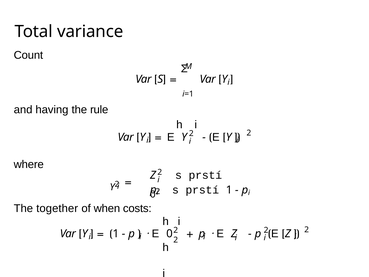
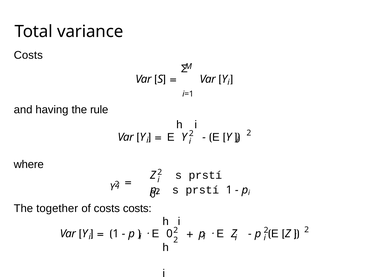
Count: Count -> Costs (28, 55)
of when: when -> costs (107, 208)
